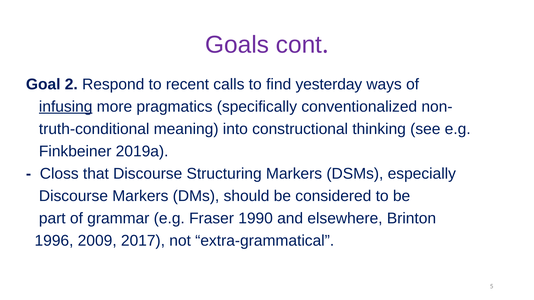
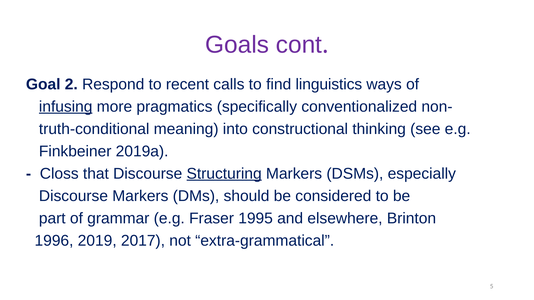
yesterday: yesterday -> linguistics (329, 84)
Structuring underline: none -> present (224, 174)
1990: 1990 -> 1995 (256, 218)
2009: 2009 -> 2019 (97, 241)
